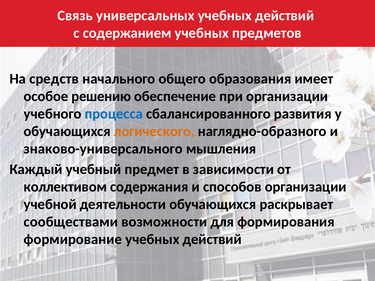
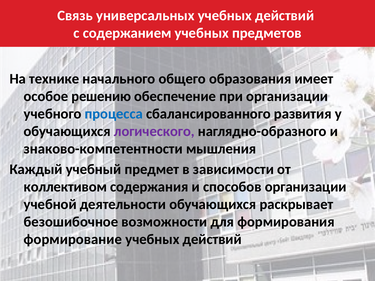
средств: средств -> технике (54, 79)
логического colour: orange -> purple (154, 131)
знаково-универсального: знаково-универсального -> знаково-компетентности (103, 149)
сообществами: сообществами -> безошибочное (71, 222)
